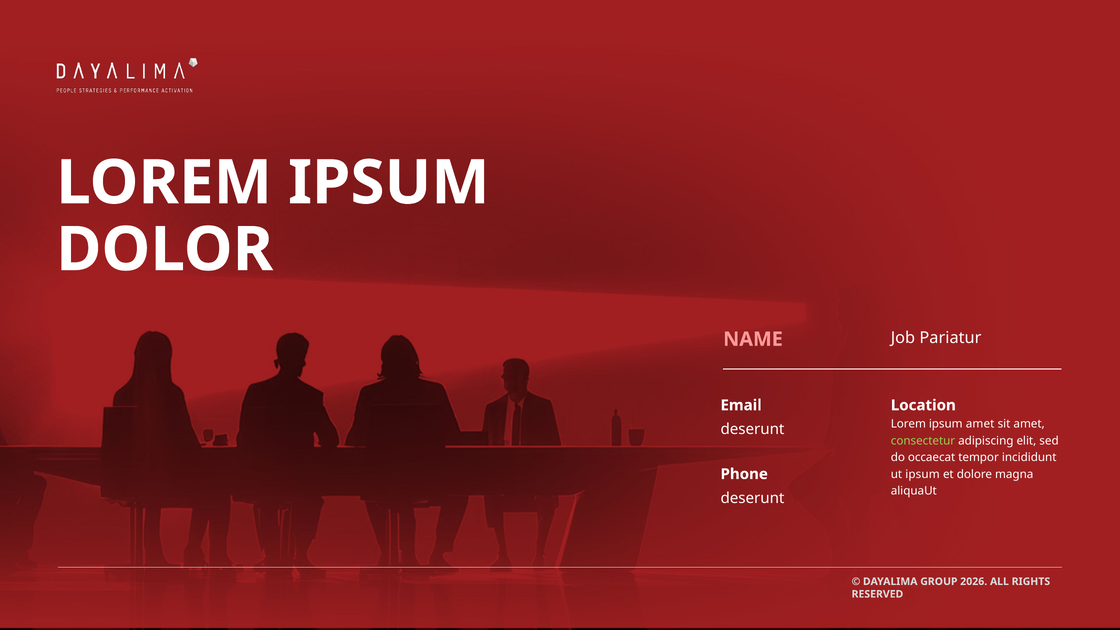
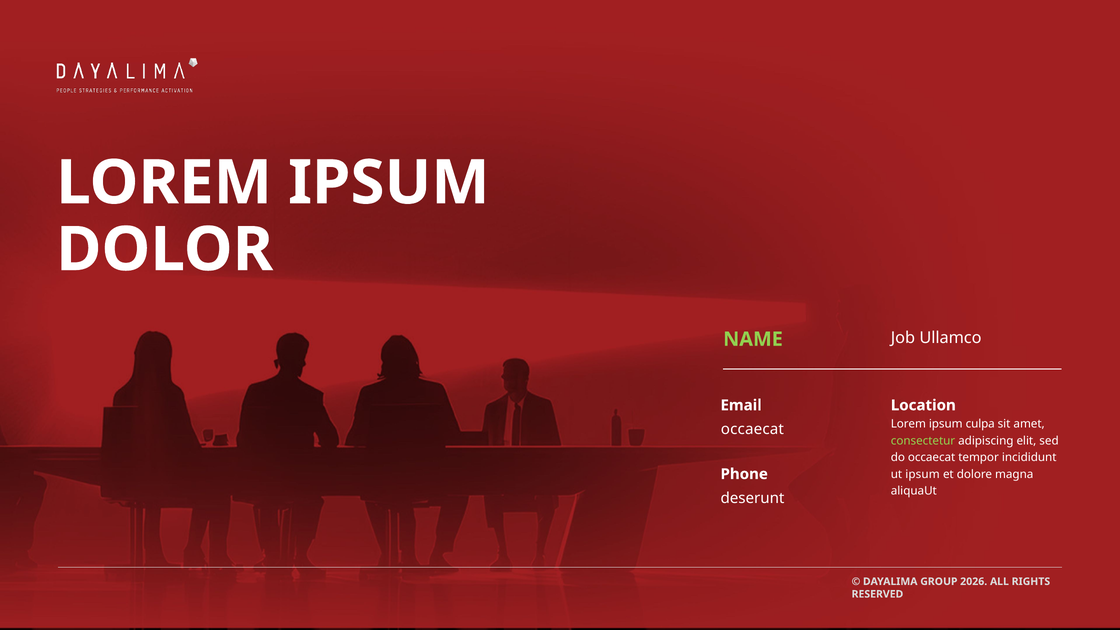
NAME colour: pink -> light green (753, 339)
Pariatur: Pariatur -> Ullamco (950, 338)
ipsum amet: amet -> culpa (980, 424)
deserunt: deserunt -> occaecat (752, 429)
